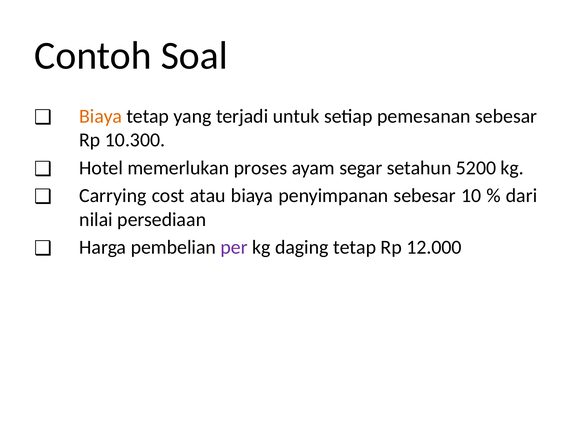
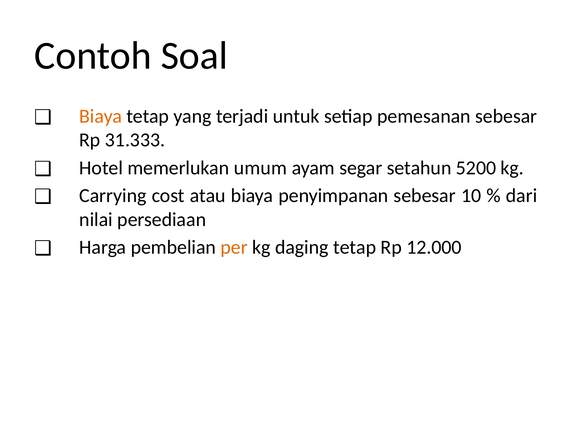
10.300: 10.300 -> 31.333 (135, 140)
proses: proses -> umum (260, 168)
per colour: purple -> orange (234, 247)
